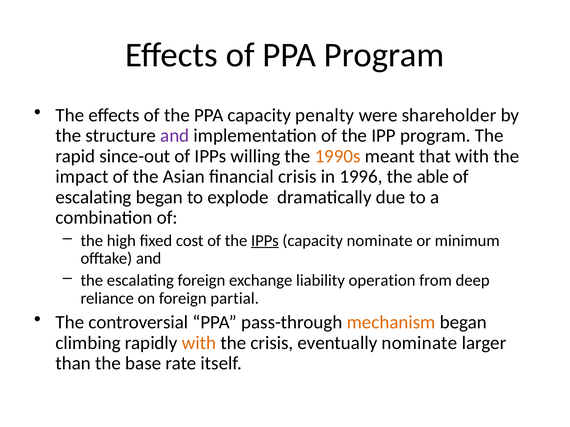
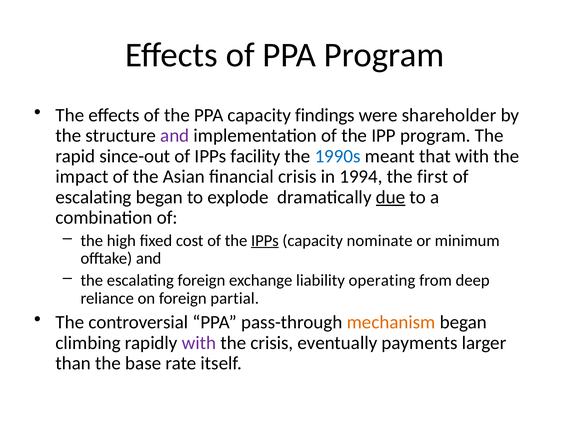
penalty: penalty -> findings (325, 115)
willing: willing -> facility (255, 156)
1990s colour: orange -> blue (338, 156)
1996: 1996 -> 1994 (361, 177)
able: able -> first (433, 177)
due underline: none -> present (391, 197)
operation: operation -> operating (382, 281)
with colour: orange -> purple (199, 343)
eventually nominate: nominate -> payments (420, 343)
